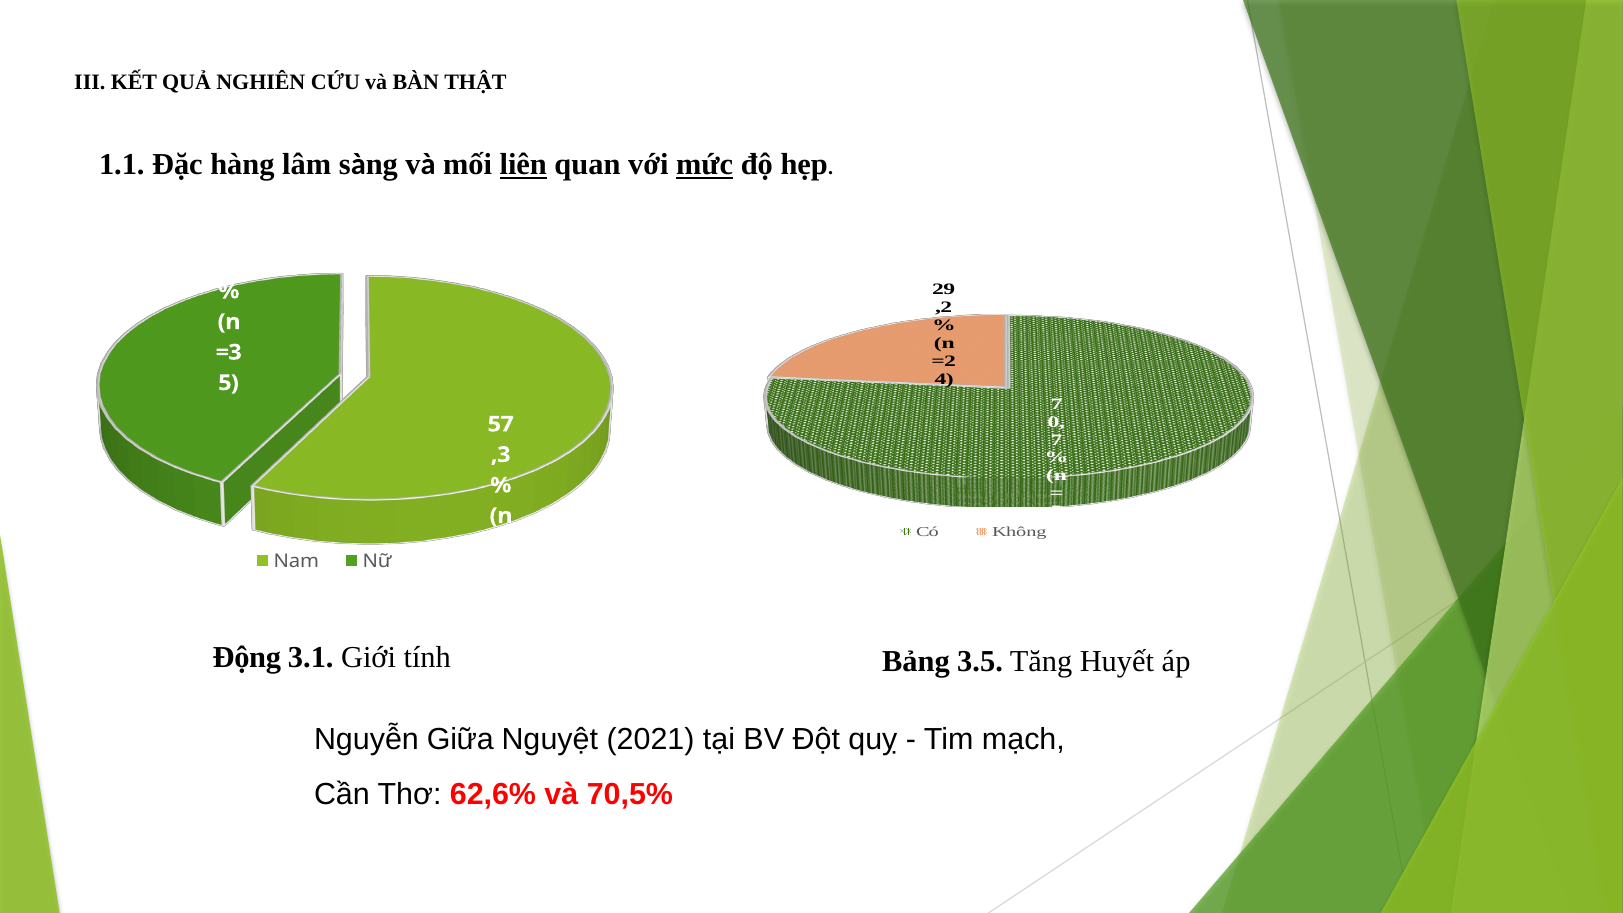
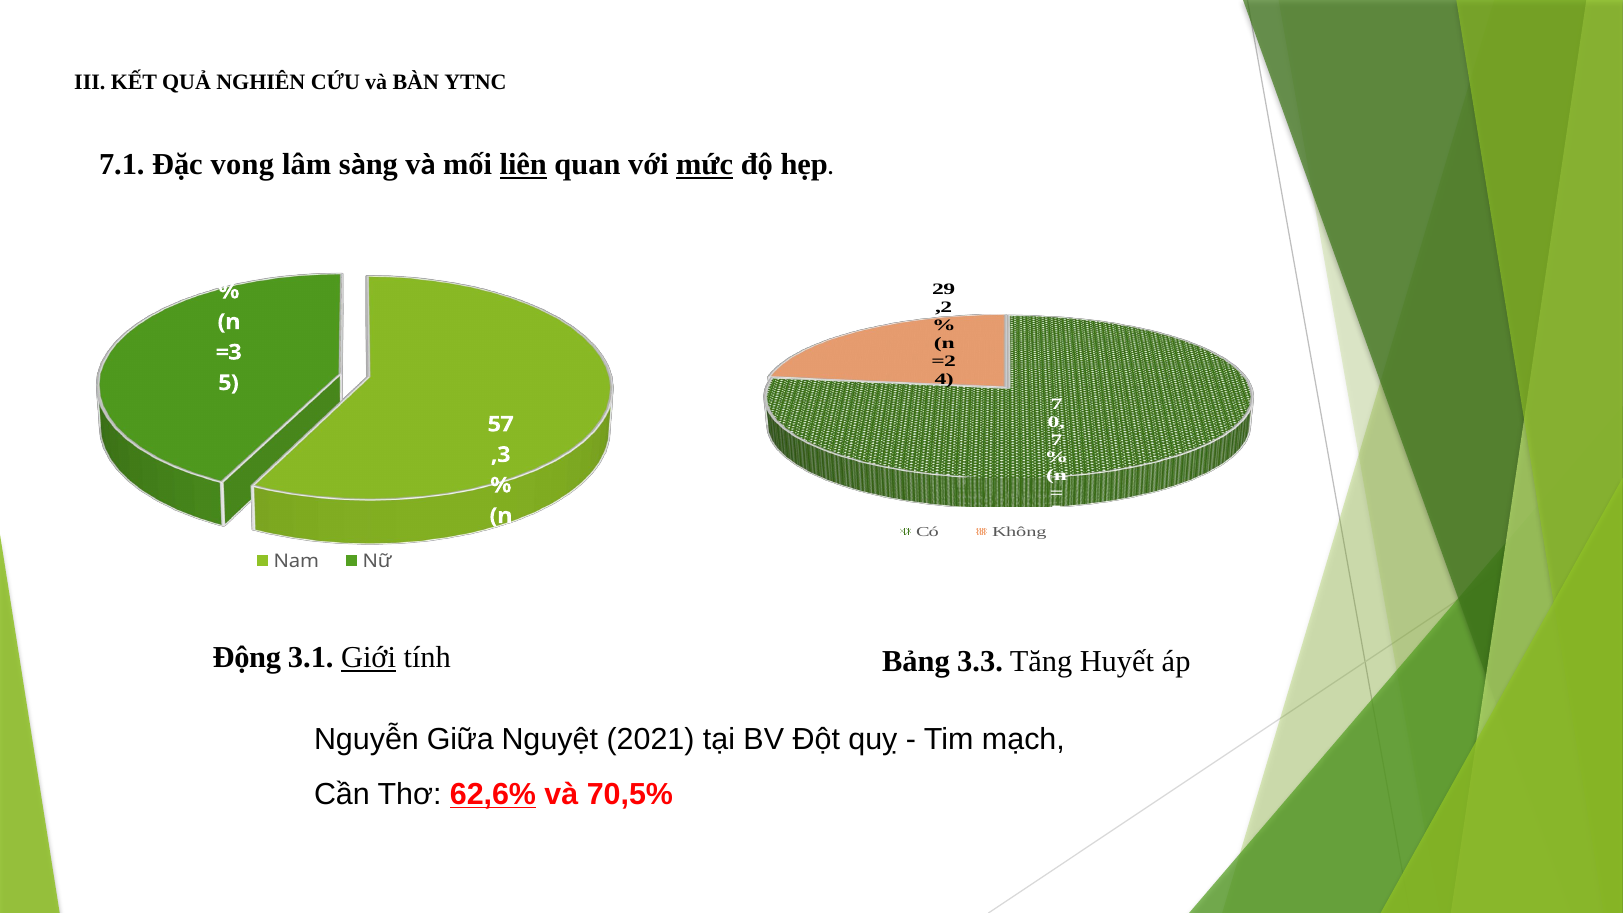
THẬT: THẬT -> YTNC (475, 82)
1.1: 1.1 -> 7.1 (122, 165)
hàng: hàng -> vong (242, 165)
Giới underline: none -> present (369, 657)
3.5: 3.5 -> 3.3 (980, 661)
62,6% underline: none -> present (493, 794)
